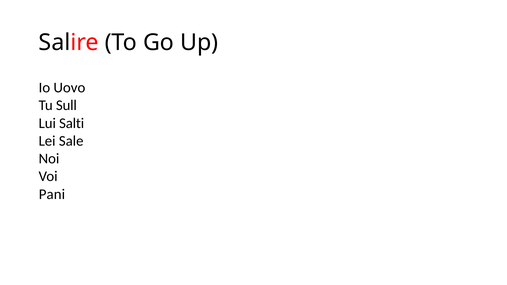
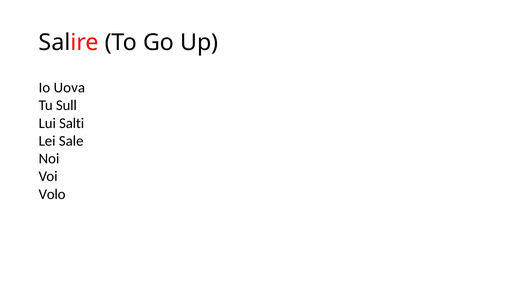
Uovo: Uovo -> Uova (69, 88)
Pani: Pani -> Volo (52, 194)
